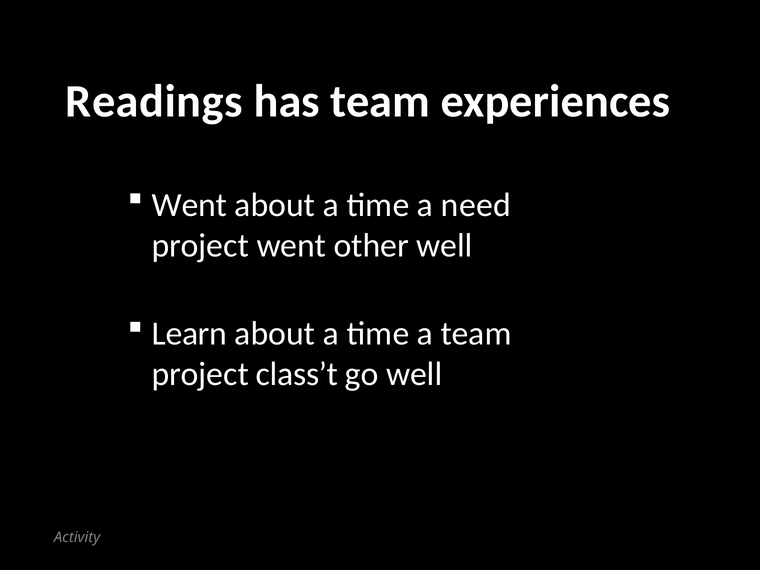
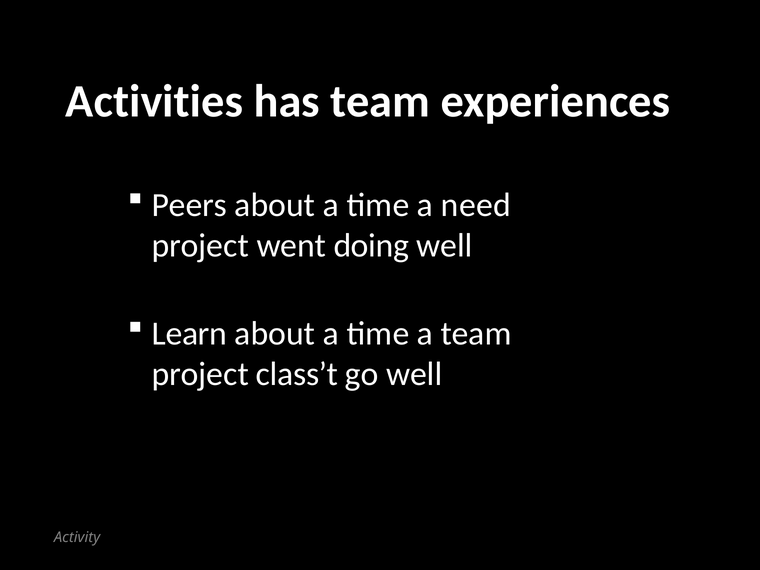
Readings: Readings -> Activities (154, 101)
Went: Went -> Peers (189, 205)
other: other -> doing (371, 246)
